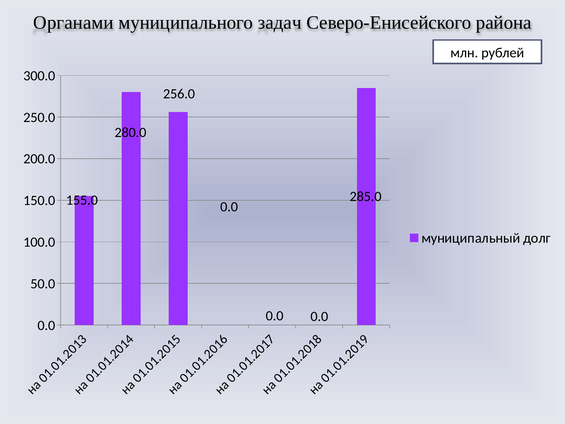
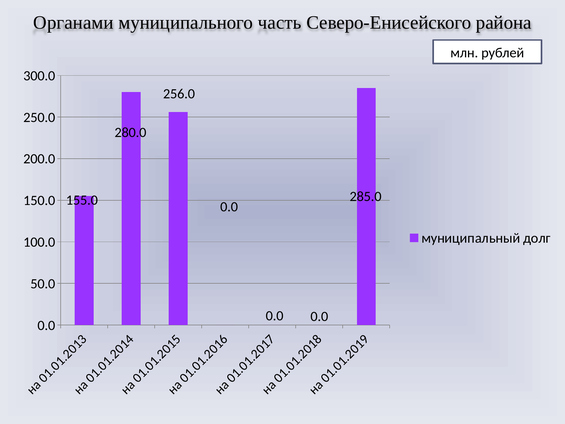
задач: задач -> часть (280, 22)
